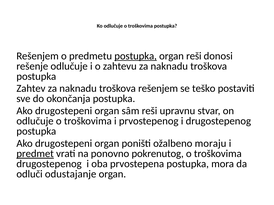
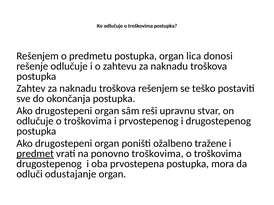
postupka underline: present -> none (136, 56)
organ reši: reši -> lica (194, 56)
moraju: moraju -> tražene (211, 144)
ponovno pokrenutog: pokrenutog -> troškovima (158, 154)
